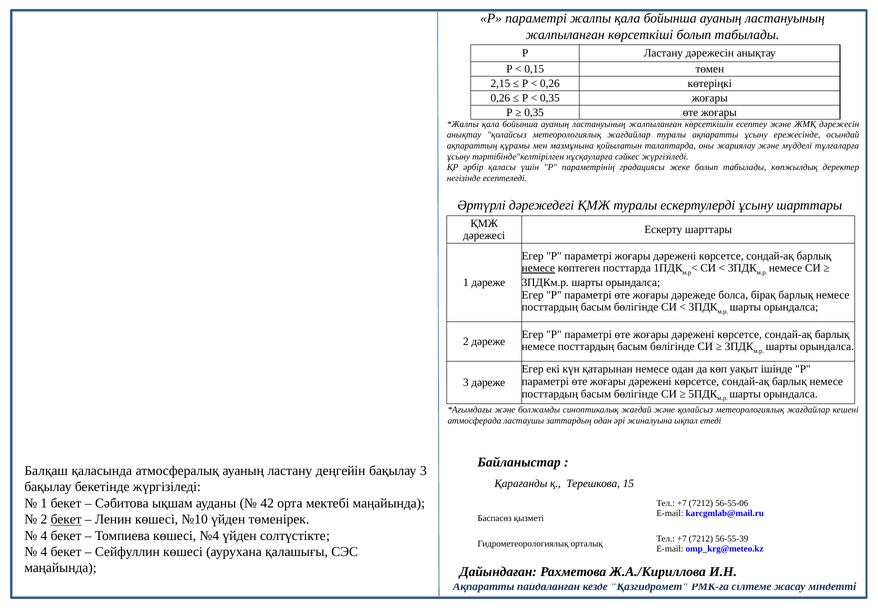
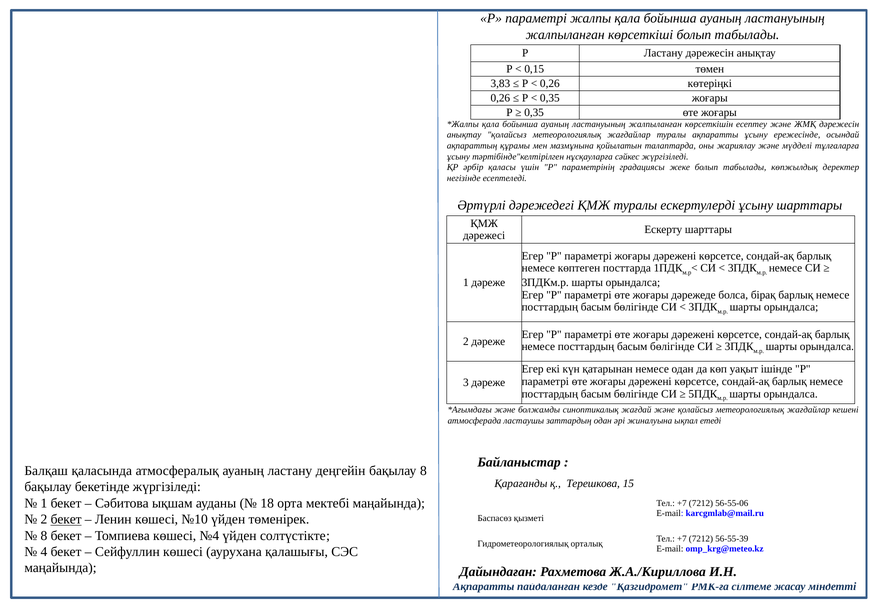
2,15: 2,15 -> 3,83 (500, 84)
немесе underline: present -> none (538, 268)
бақылау 3: 3 -> 8 (423, 471)
42: 42 -> 18 (267, 503)
4: 4 -> 8 (44, 535)
